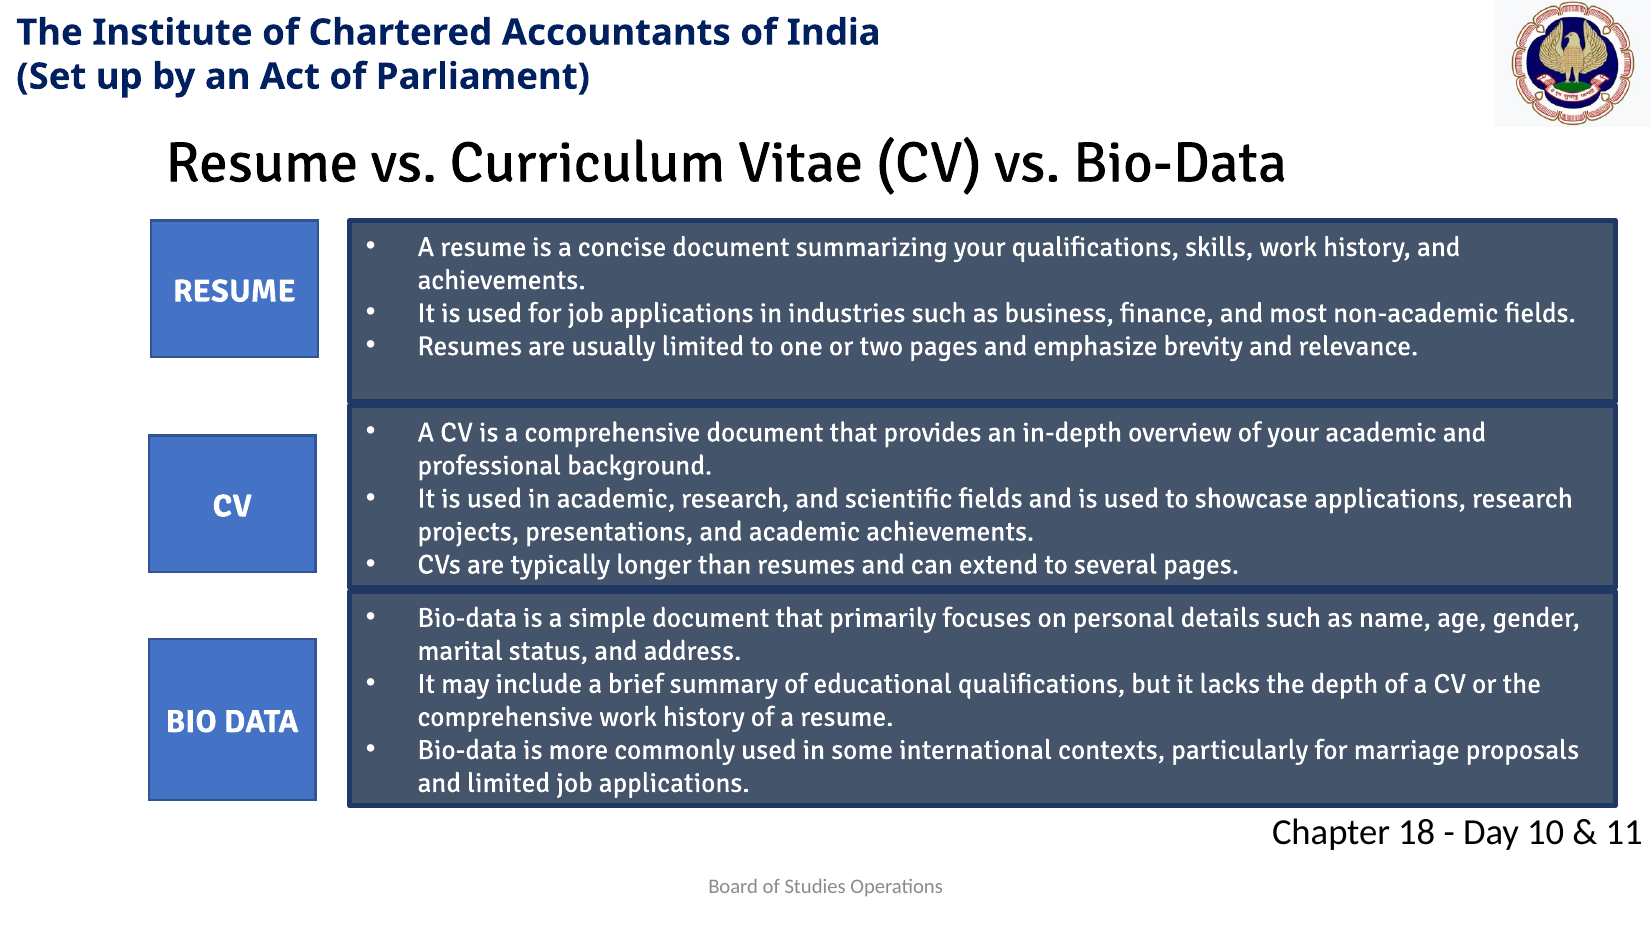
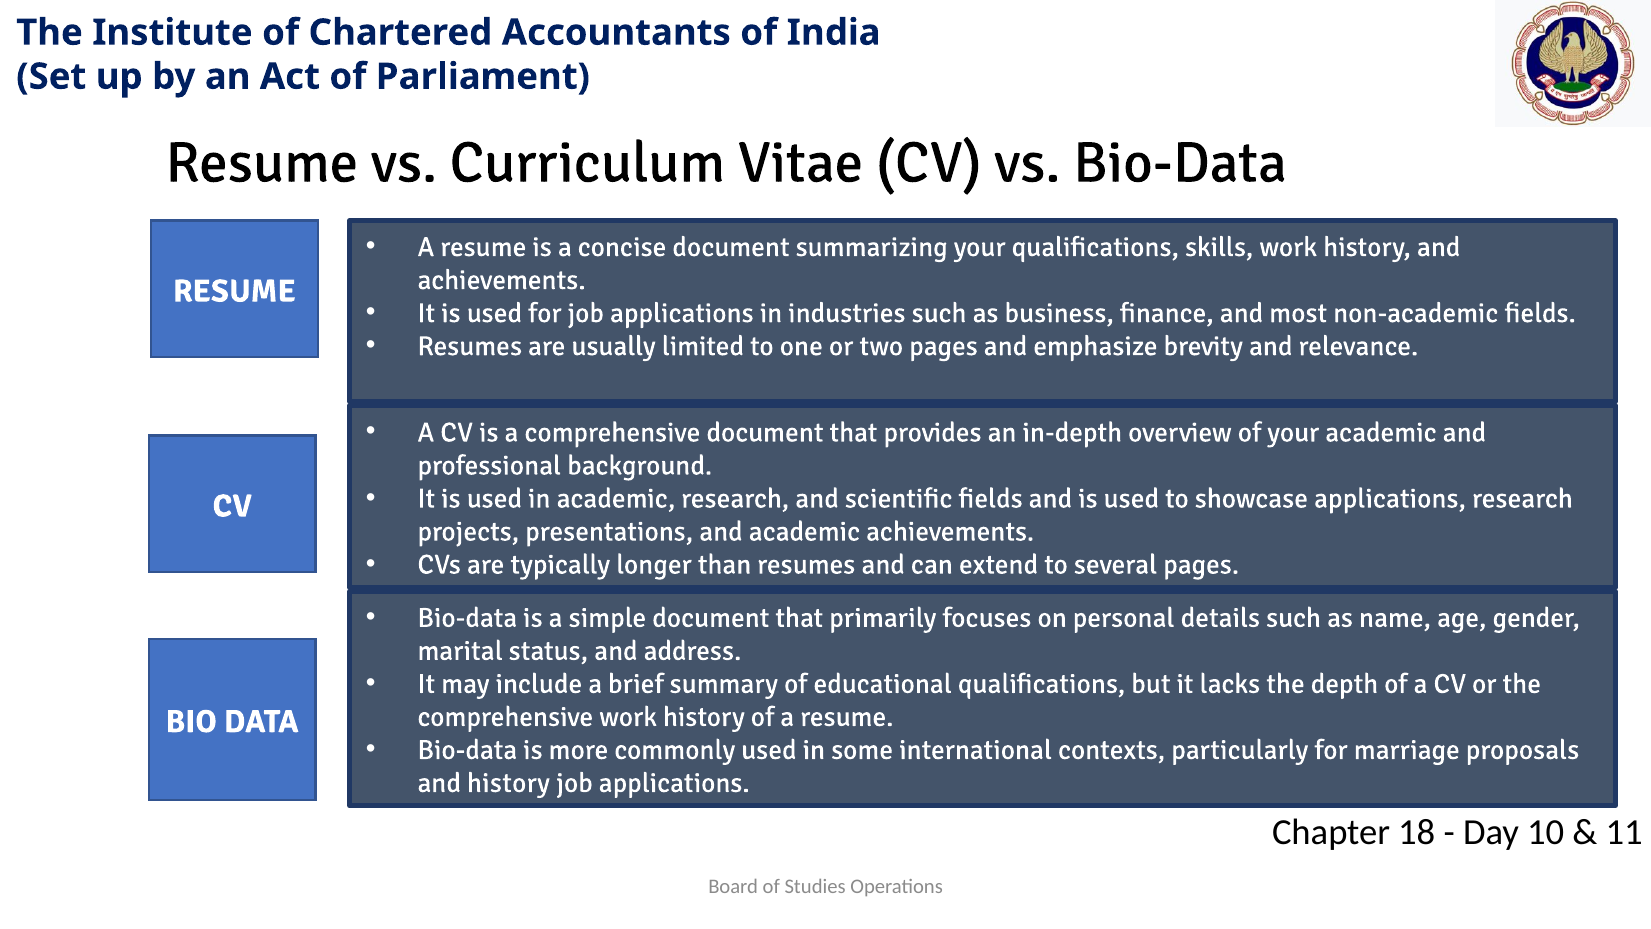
and limited: limited -> history (508, 783)
